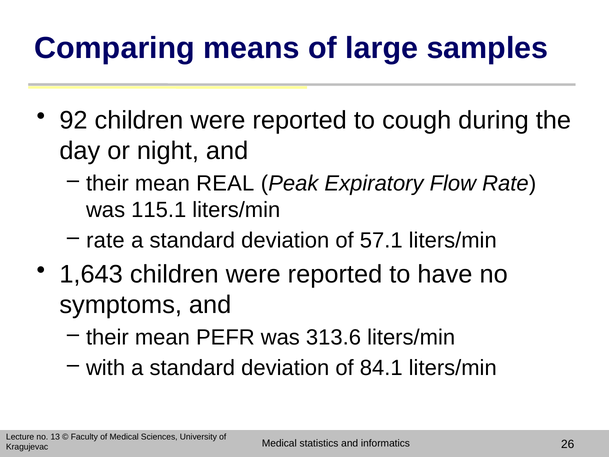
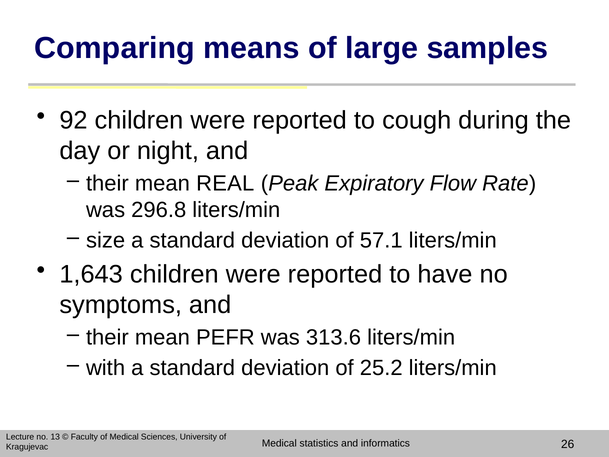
115.1: 115.1 -> 296.8 (159, 210)
rate: rate -> size (106, 240)
84.1: 84.1 -> 25.2 (381, 368)
